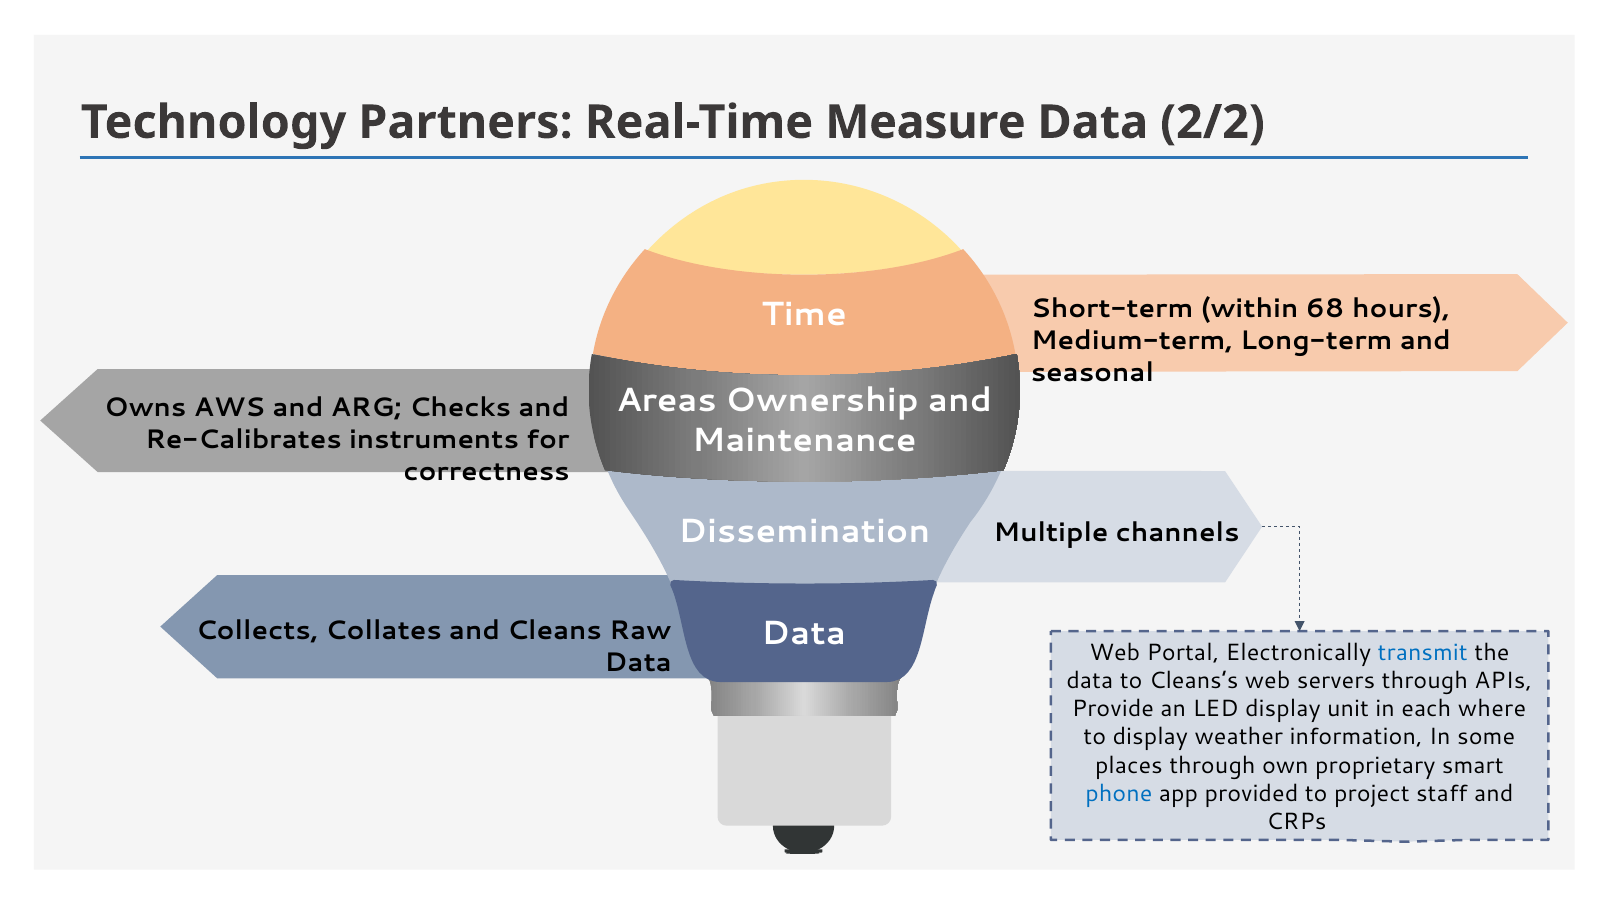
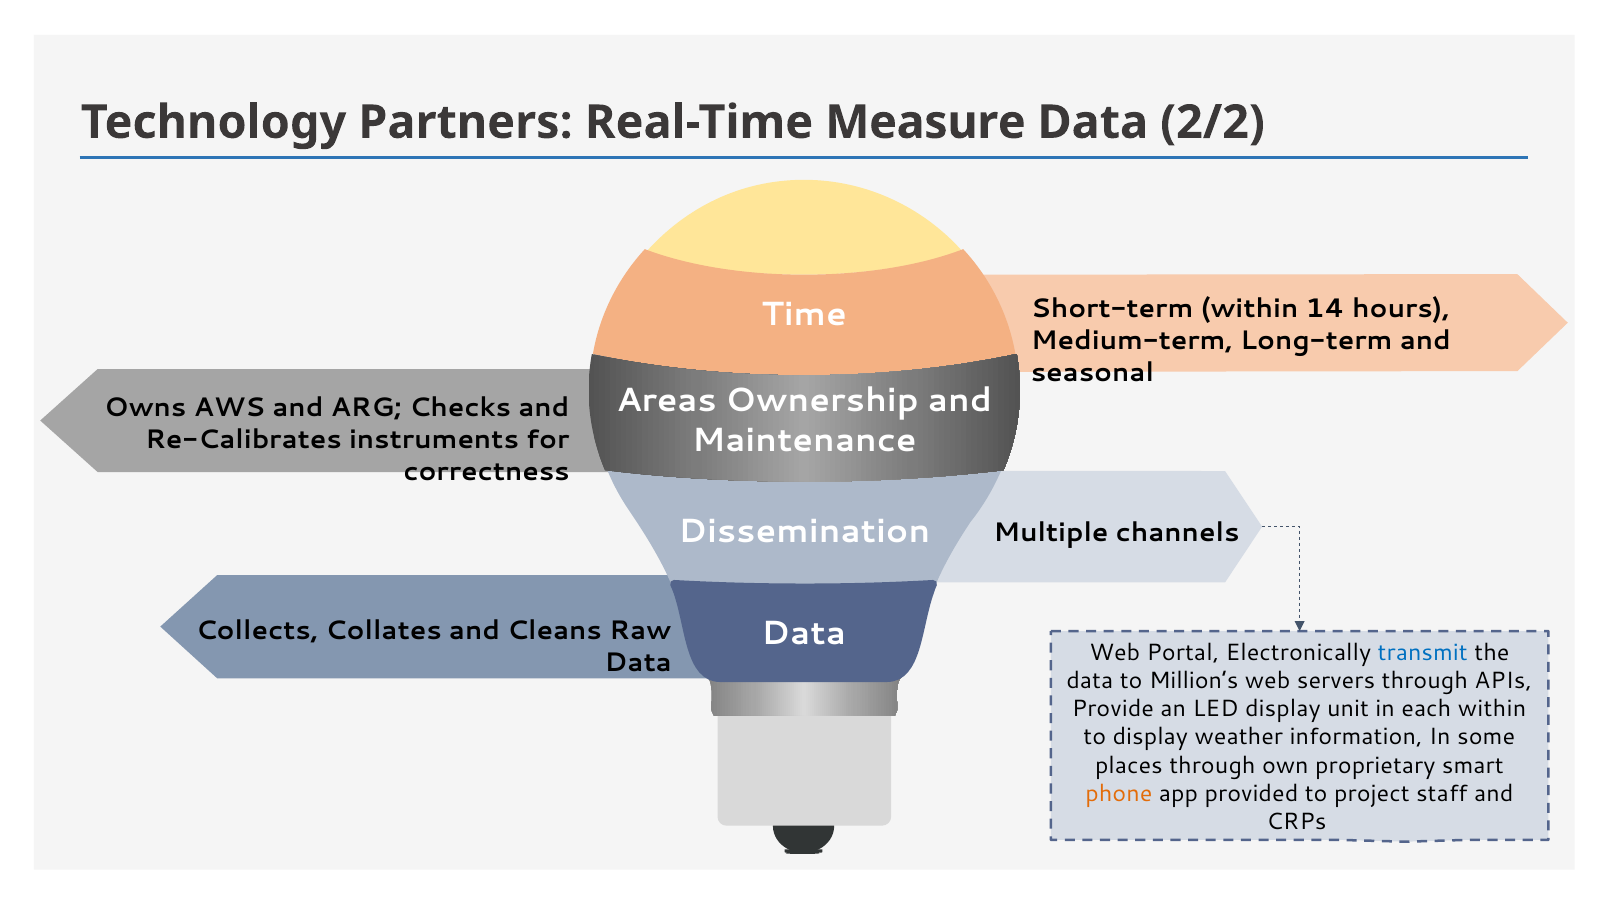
68: 68 -> 14 (1325, 309)
Cleans’s: Cleans’s -> Million’s (1194, 681)
each where: where -> within (1492, 709)
phone colour: blue -> orange (1119, 794)
